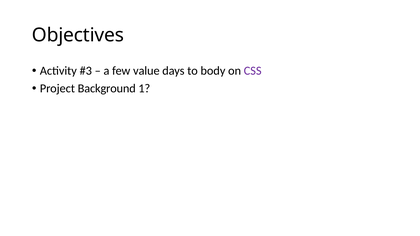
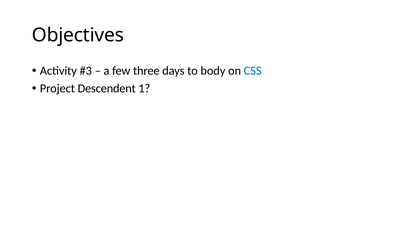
value: value -> three (146, 71)
CSS colour: purple -> blue (253, 71)
Background: Background -> Descendent (107, 89)
